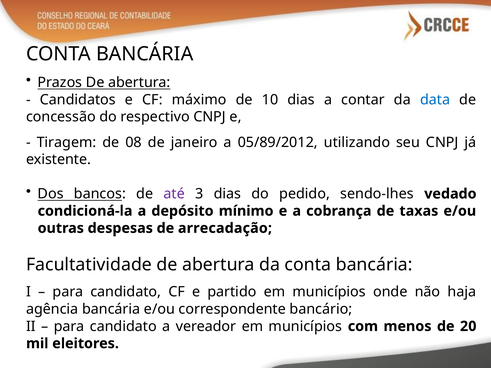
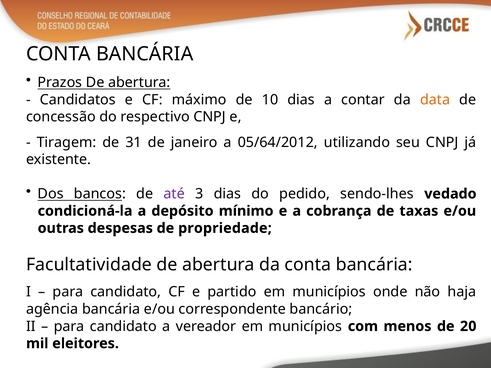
data colour: blue -> orange (435, 100)
08: 08 -> 31 (134, 142)
05/89/2012: 05/89/2012 -> 05/64/2012 (278, 142)
arrecadação: arrecadação -> propriedade (225, 228)
